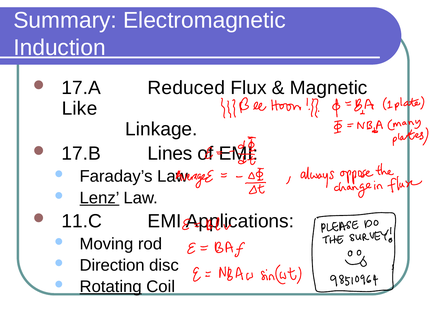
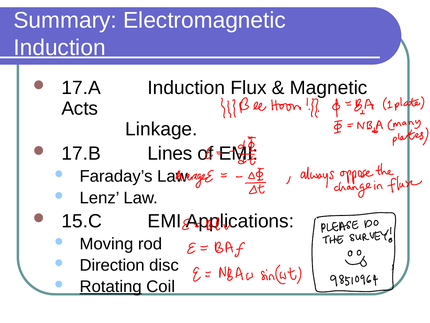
17.A Reduced: Reduced -> Induction (186, 88)
Like: Like -> Acts (80, 108)
Lenz underline: present -> none (100, 198)
11.C: 11.C -> 15.C (82, 221)
